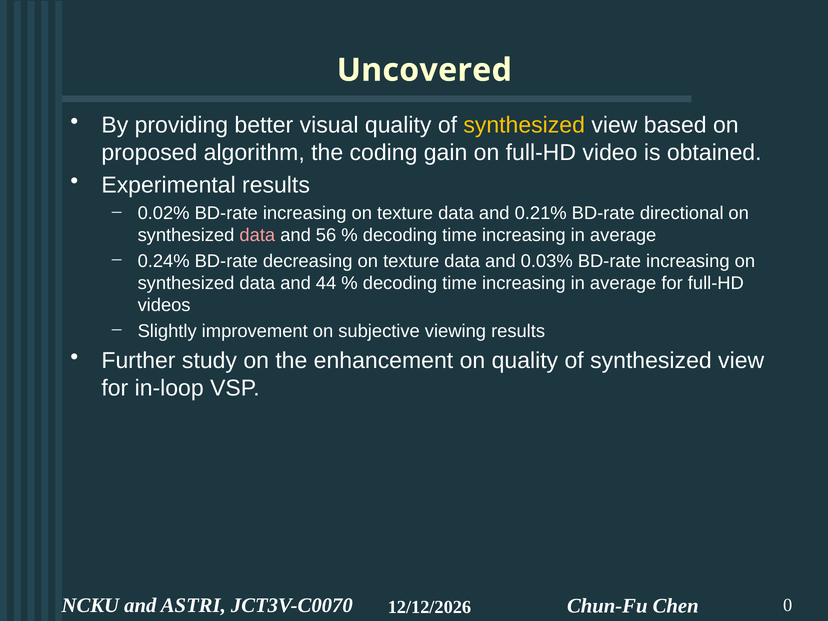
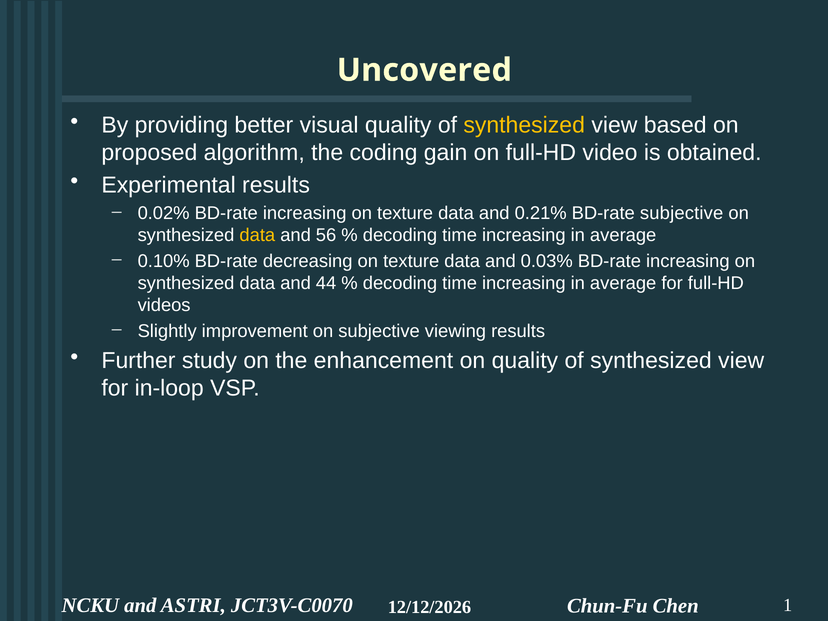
BD-rate directional: directional -> subjective (682, 213)
data colour: pink -> yellow (257, 235)
0.24%: 0.24% -> 0.10% (164, 261)
0: 0 -> 1 (788, 605)
